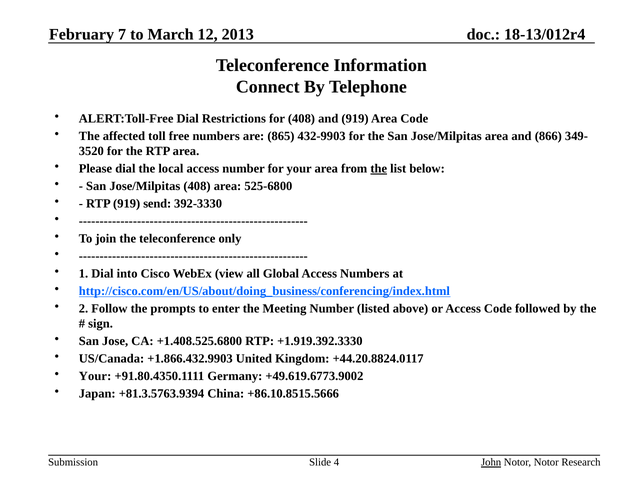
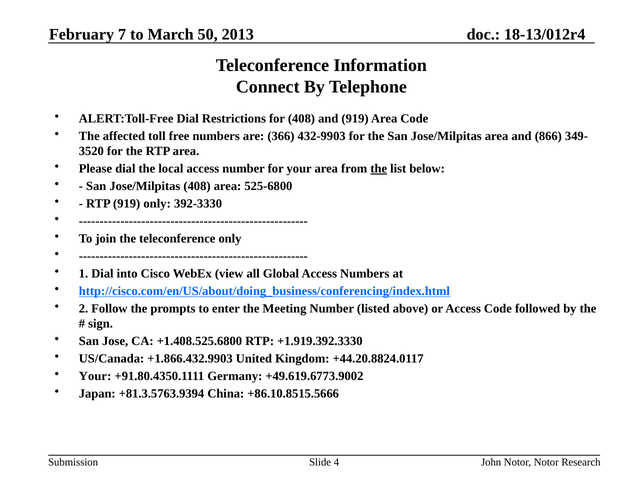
12: 12 -> 50 (208, 34)
865: 865 -> 366 (281, 136)
919 send: send -> only (157, 204)
John underline: present -> none (491, 463)
